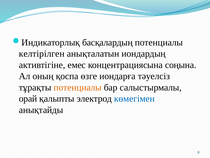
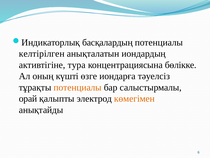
емес: емес -> тура (77, 65)
соңына: соңына -> бөлікке (181, 65)
қоспа: қоспа -> күшті (67, 76)
көмегімен colour: blue -> orange (134, 98)
